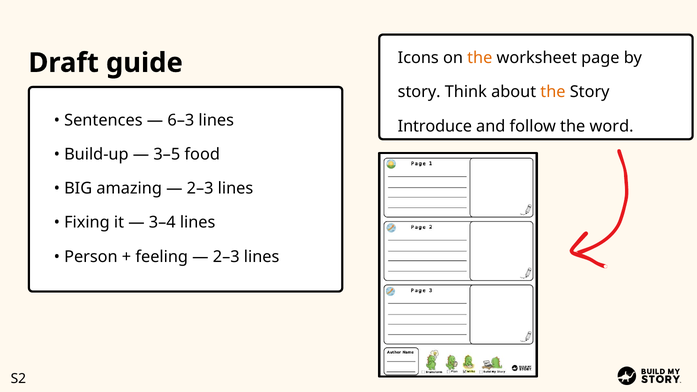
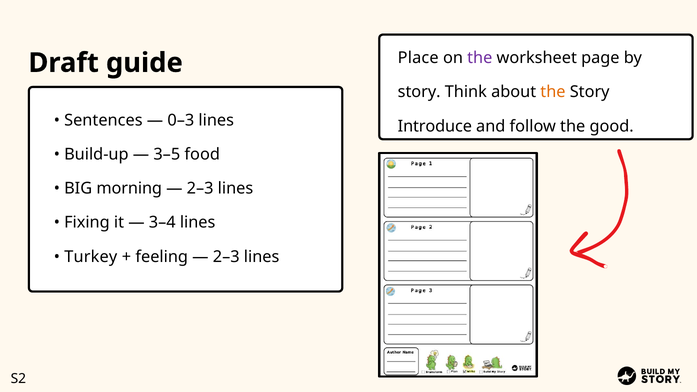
Icons: Icons -> Place (418, 58)
the colour: orange -> purple (480, 58)
6–3: 6–3 -> 0–3 (181, 120)
word: word -> good (612, 126)
amazing: amazing -> morning (129, 189)
Person: Person -> Turkey (91, 257)
